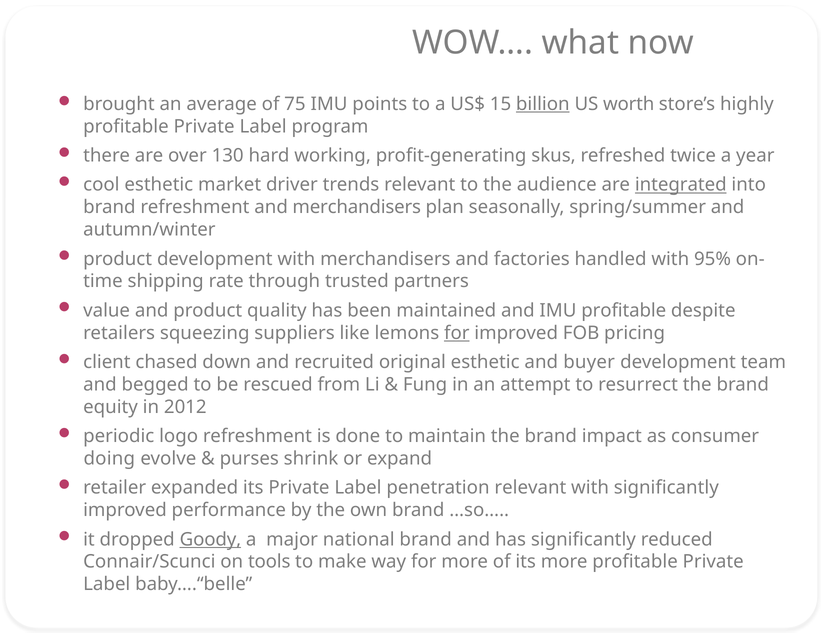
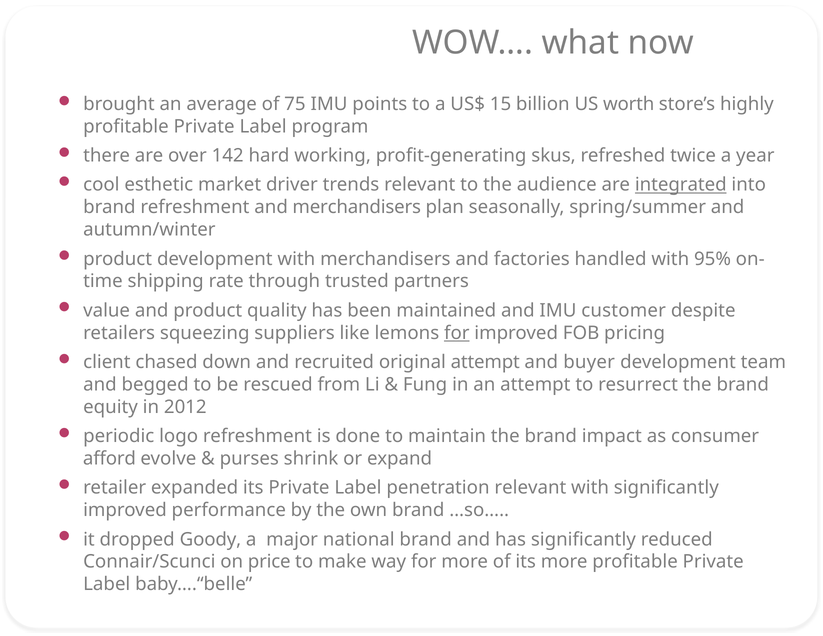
billion underline: present -> none (543, 104)
130: 130 -> 142 (228, 156)
IMU profitable: profitable -> customer (624, 310)
original esthetic: esthetic -> attempt (485, 362)
doing: doing -> afford (109, 459)
Goody underline: present -> none (210, 539)
tools: tools -> price (269, 562)
